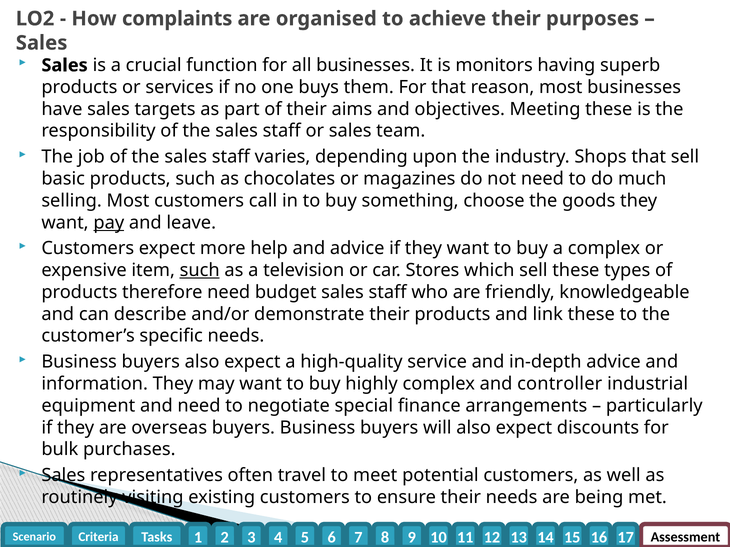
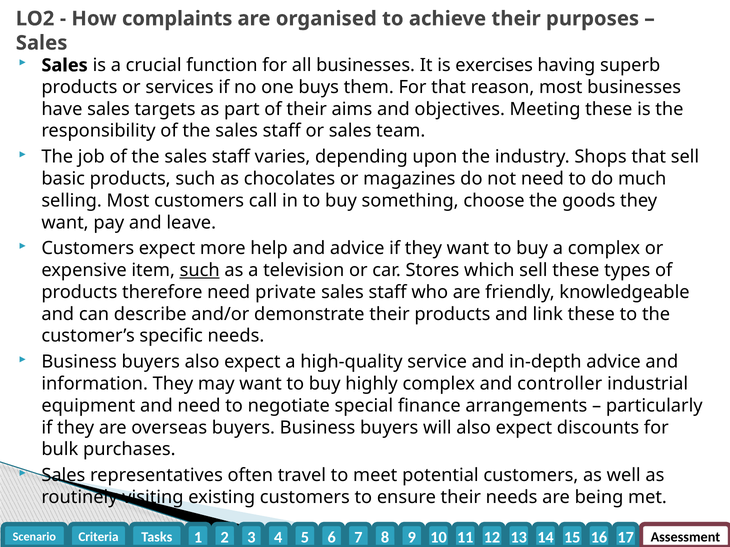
monitors: monitors -> exercises (494, 65)
pay underline: present -> none (109, 223)
budget: budget -> private (286, 292)
